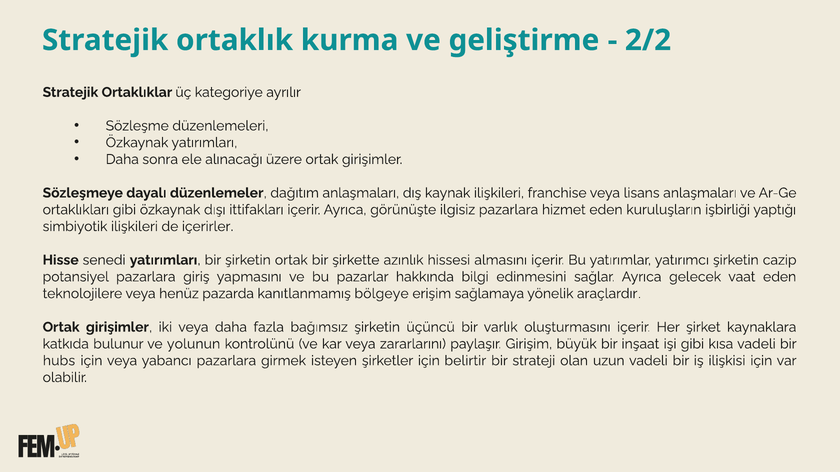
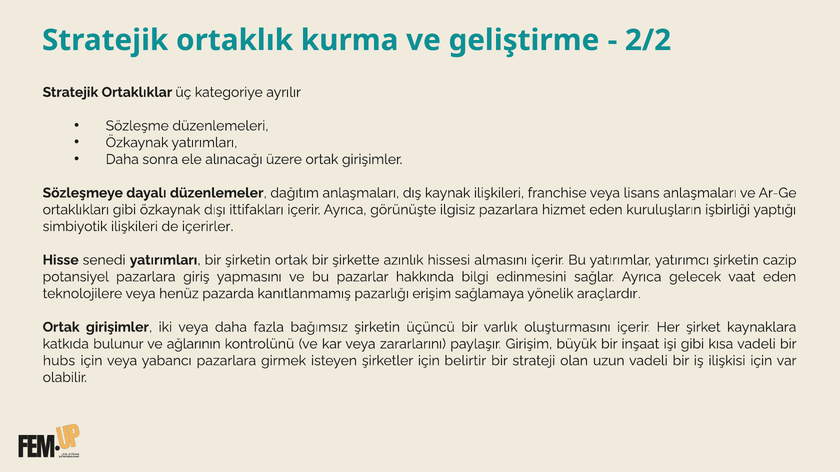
bölgeye: bölgeye -> pazarlığı (382, 294)
yolunun: yolunun -> ağlarının (194, 344)
